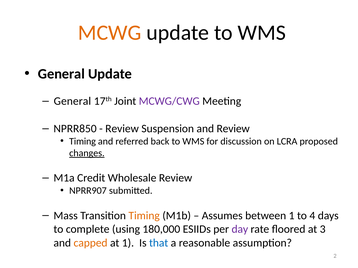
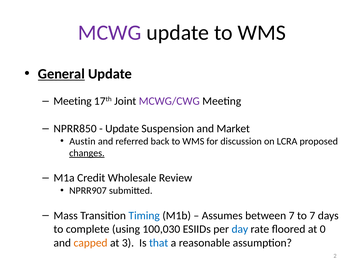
MCWG colour: orange -> purple (110, 33)
General underline: none -> present (61, 74)
General: General -> Meeting (73, 101)
Review: Review -> Update (122, 129)
and Review: Review -> Market (233, 129)
Timing: Timing -> Austin (82, 141)
Timing colour: orange -> blue (144, 216)
between 1: 1 -> 7 (292, 216)
to 4: 4 -> 7 (312, 216)
180,000: 180,000 -> 100,030 (161, 230)
day colour: purple -> blue (240, 230)
3: 3 -> 0 (323, 230)
at 1: 1 -> 3 (128, 243)
